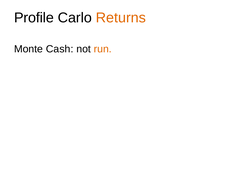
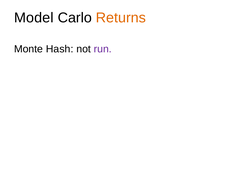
Profile: Profile -> Model (34, 18)
Cash: Cash -> Hash (60, 49)
run colour: orange -> purple (103, 49)
